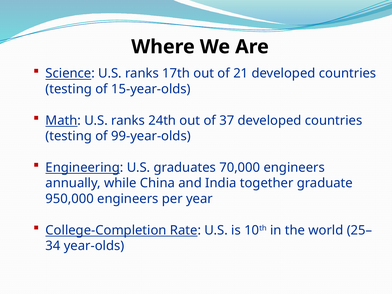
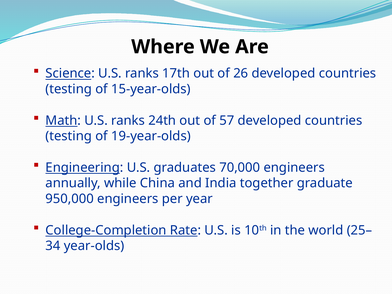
21: 21 -> 26 (241, 73)
37: 37 -> 57 (227, 120)
99-year-olds: 99-year-olds -> 19-year-olds (151, 136)
